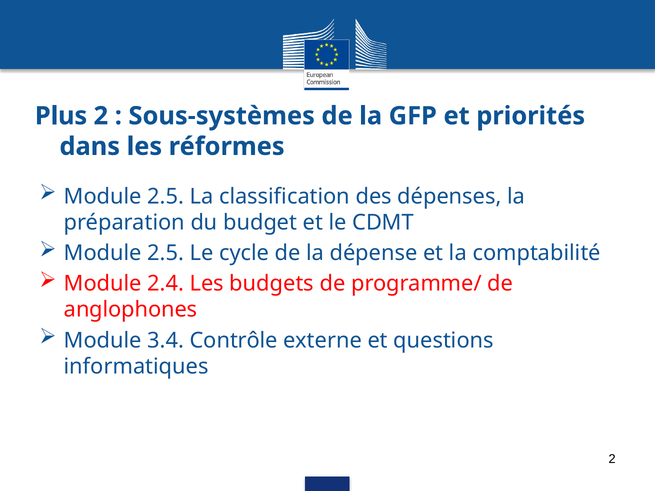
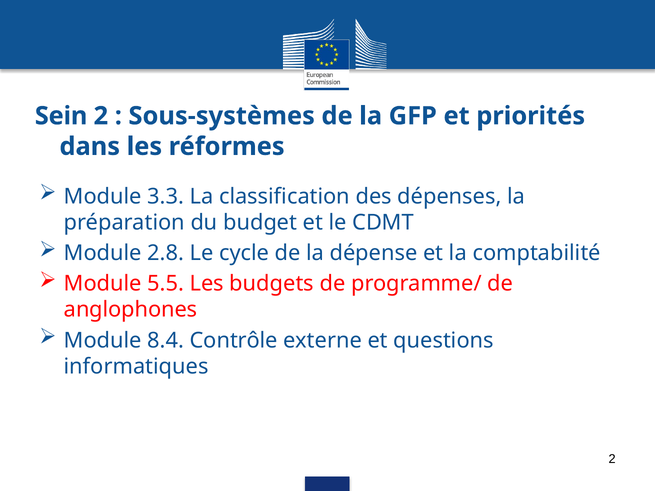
Plus: Plus -> Sein (61, 116)
2.5: 2.5 -> 3.3 (166, 196)
2.5: 2.5 -> 2.8 (166, 253)
2.4: 2.4 -> 5.5 (166, 284)
3.4: 3.4 -> 8.4 (166, 341)
